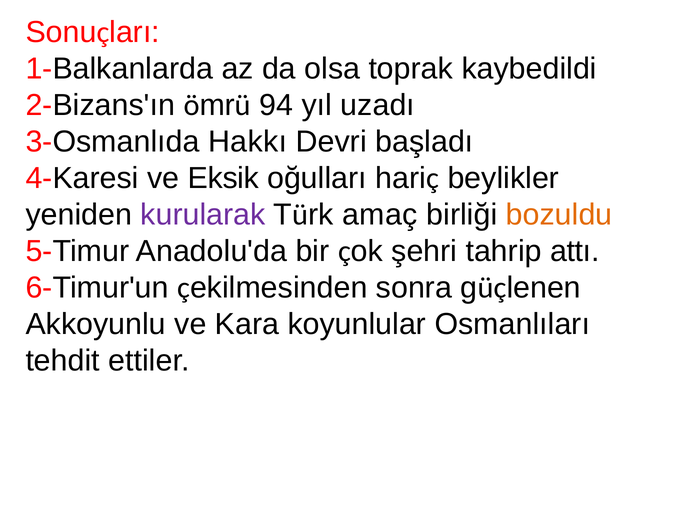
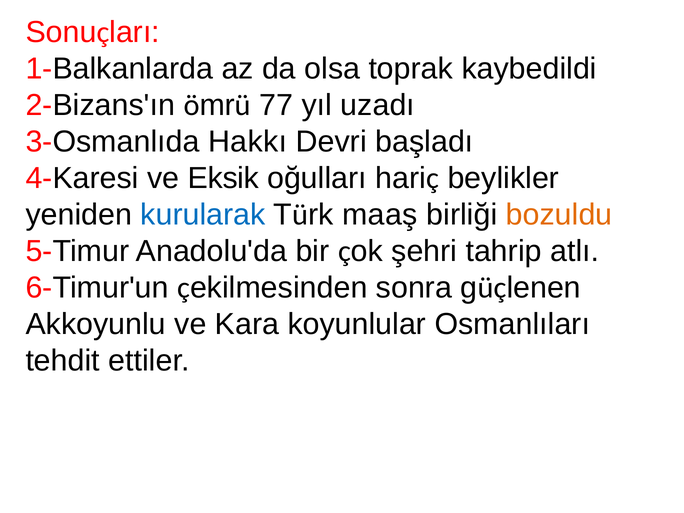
94: 94 -> 77 (276, 105)
kurularak colour: purple -> blue (203, 215)
amaç: amaç -> maaş (380, 215)
attı: attı -> atlı (575, 251)
